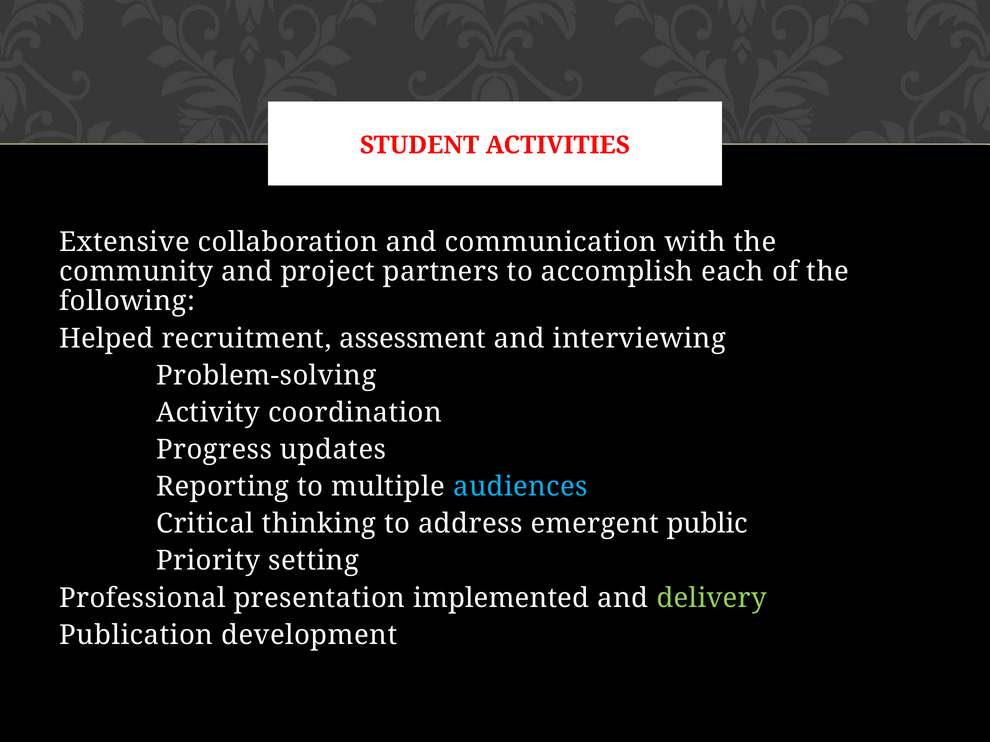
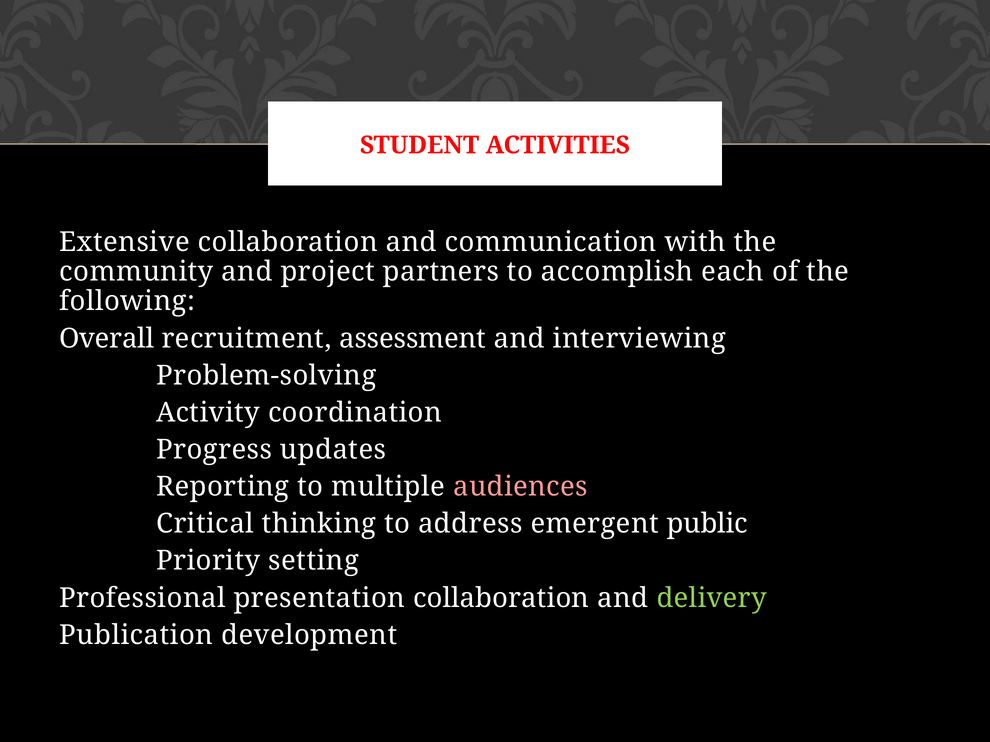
Helped: Helped -> Overall (107, 339)
audiences colour: light blue -> pink (520, 487)
presentation implemented: implemented -> collaboration (501, 598)
